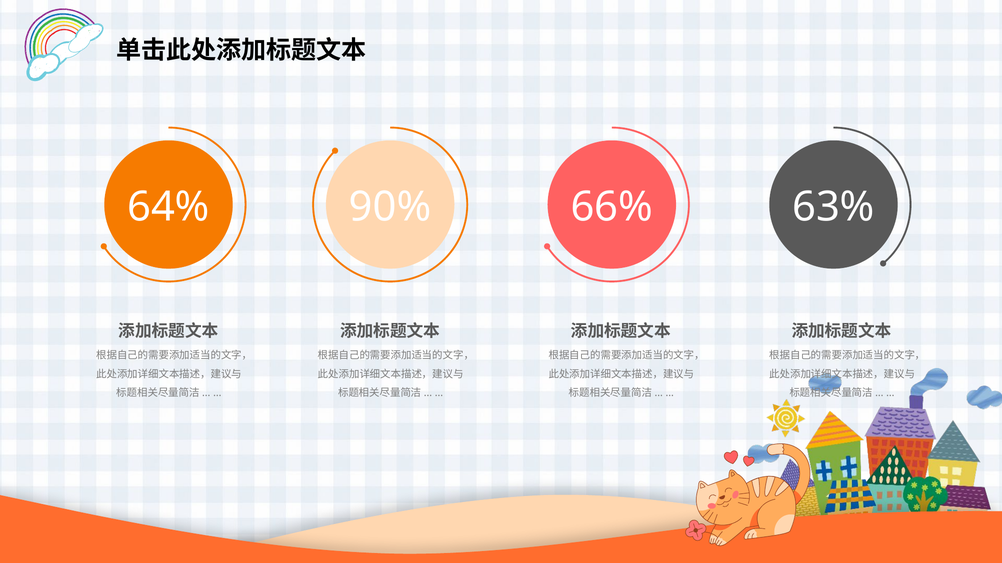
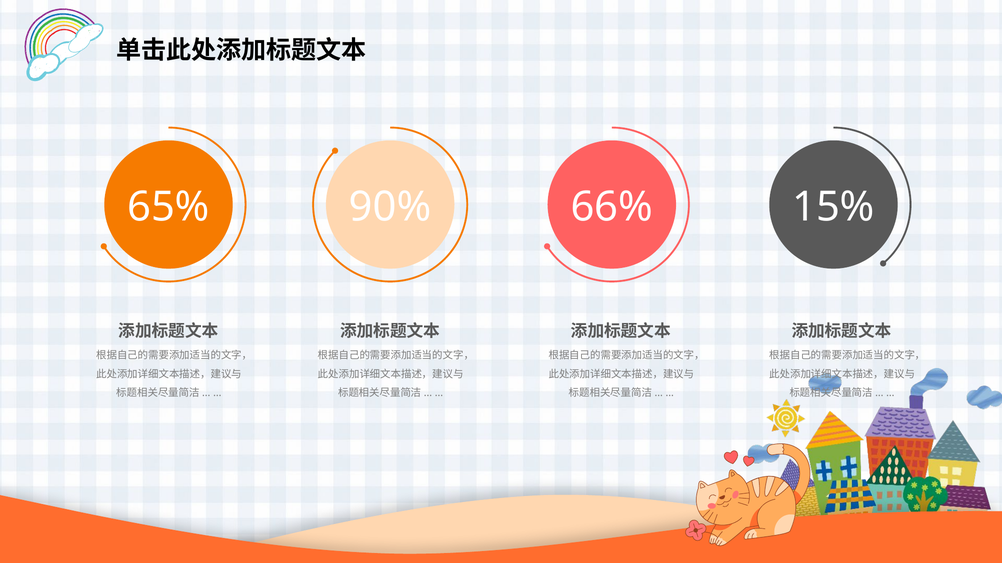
64%: 64% -> 65% (168, 207)
63%: 63% -> 15% (833, 207)
